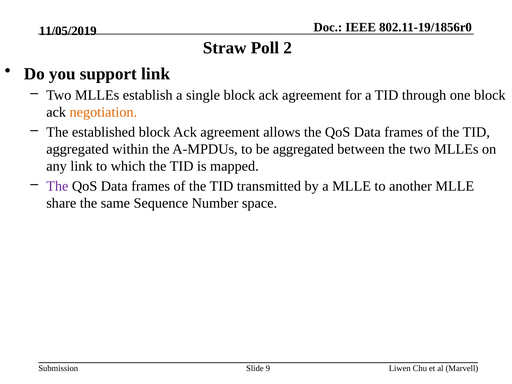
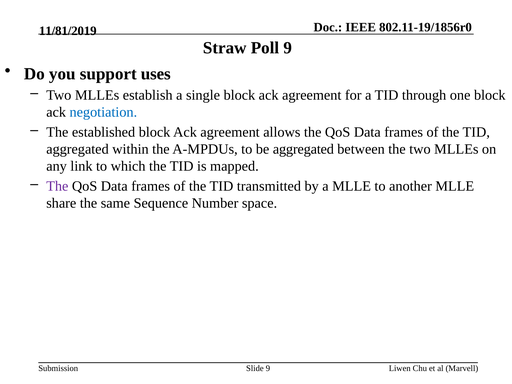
11/05/2019: 11/05/2019 -> 11/81/2019 (68, 31)
Poll 2: 2 -> 9 (288, 48)
support link: link -> uses (156, 74)
negotiation colour: orange -> blue (103, 112)
